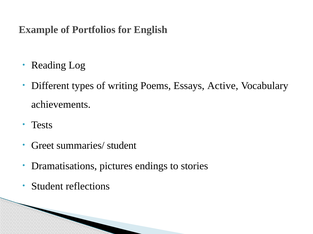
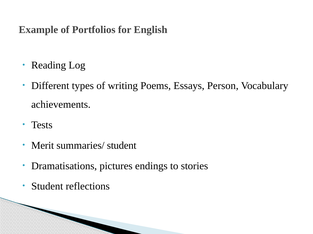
Active: Active -> Person (223, 86)
Greet: Greet -> Merit (43, 146)
